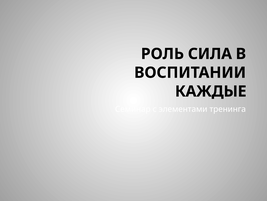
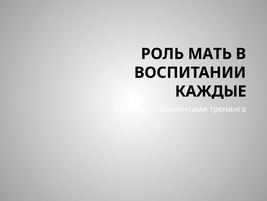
СИЛА: СИЛА -> МАТЬ (210, 54)
